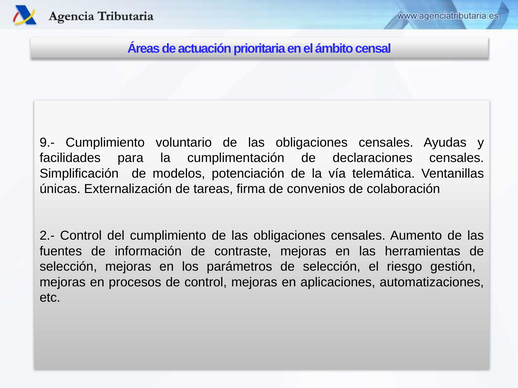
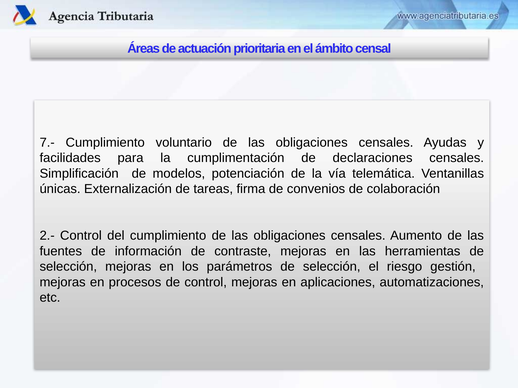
9.-: 9.- -> 7.- (47, 143)
